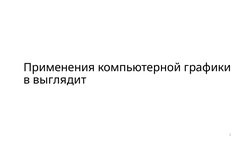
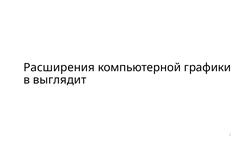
Применения: Применения -> Расширения (59, 67)
